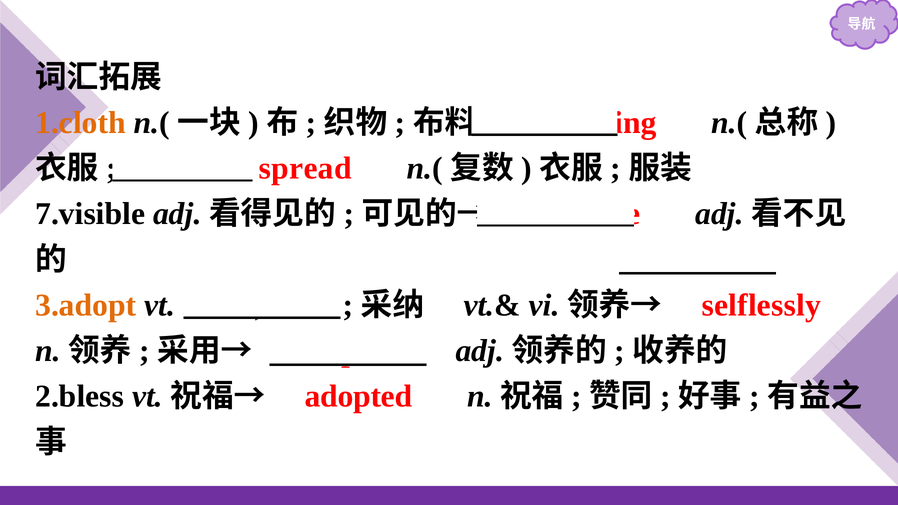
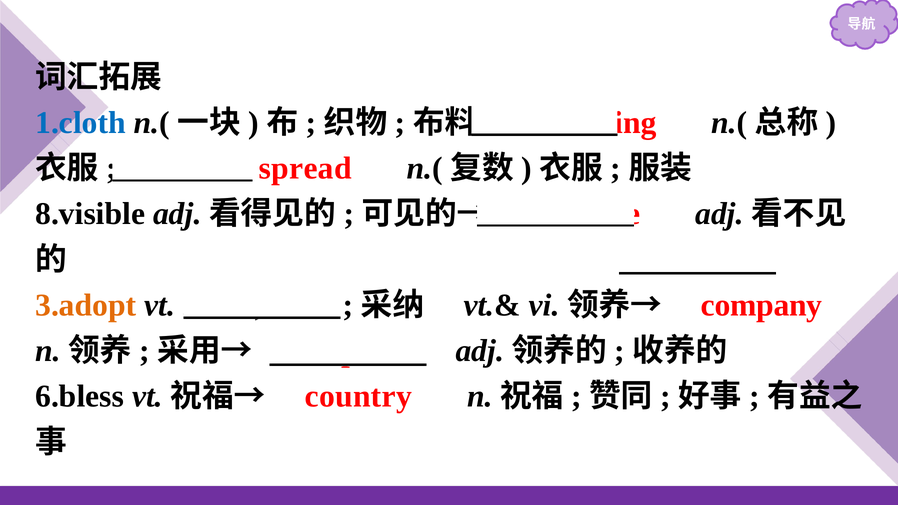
1.cloth colour: orange -> blue (81, 123)
7.visible: 7.visible -> 8.visible (90, 214)
selflessly: selflessly -> company (762, 305)
2.bless: 2.bless -> 6.bless (80, 397)
adopted: adopted -> country (358, 397)
